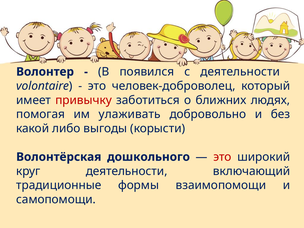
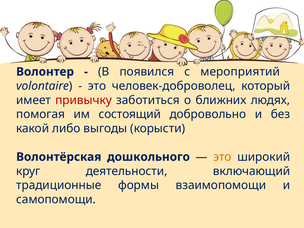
с деятельности: деятельности -> мероприятий (240, 72)
улаживать: улаживать -> состоящий (130, 114)
это colour: red -> orange (222, 157)
